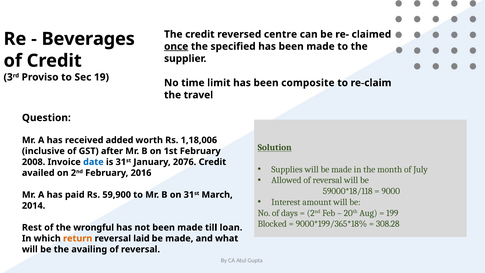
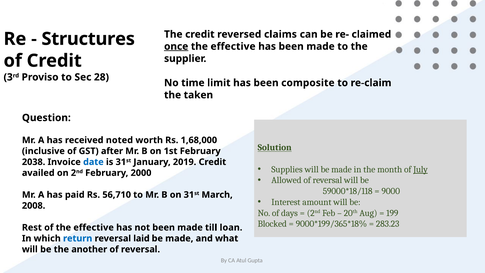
centre: centre -> claims (280, 34)
Beverages: Beverages -> Structures (88, 39)
specified: specified -> effective (233, 46)
19: 19 -> 28 (101, 77)
travel: travel -> taken (198, 95)
added: added -> noted (119, 140)
1,18,006: 1,18,006 -> 1,68,000 (199, 140)
2008: 2008 -> 2038 (34, 162)
2076: 2076 -> 2019 (185, 162)
July underline: none -> present (421, 169)
2016: 2016 -> 2000 (141, 173)
59,900: 59,900 -> 56,710 (117, 195)
2014: 2014 -> 2008 (34, 206)
308.28: 308.28 -> 283.23 (388, 224)
of the wrongful: wrongful -> effective (94, 227)
return colour: orange -> blue (78, 238)
availing: availing -> another (89, 249)
